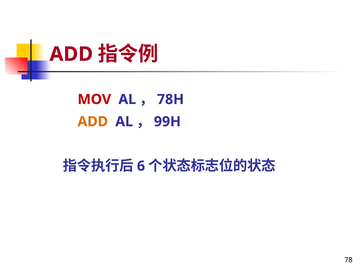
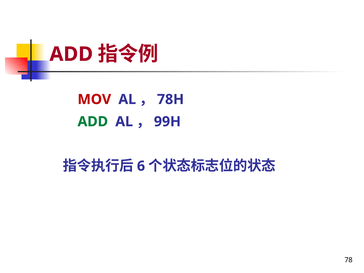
ADD colour: orange -> green (93, 122)
